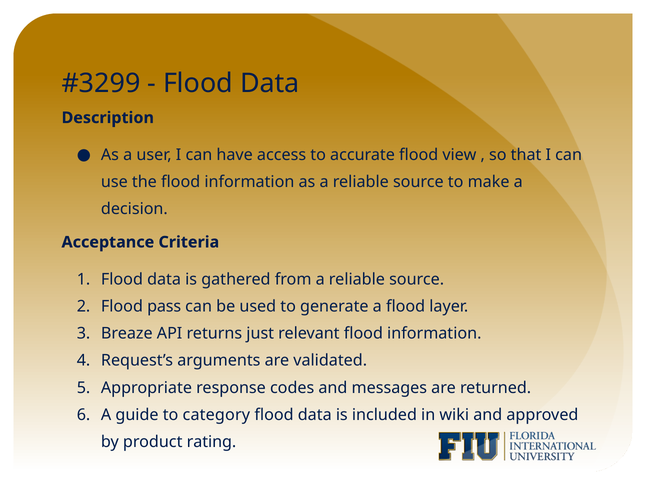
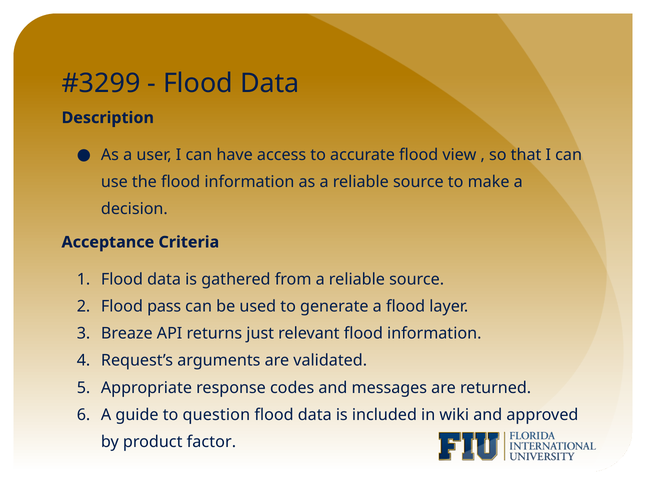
category: category -> question (216, 414)
rating: rating -> factor (211, 442)
